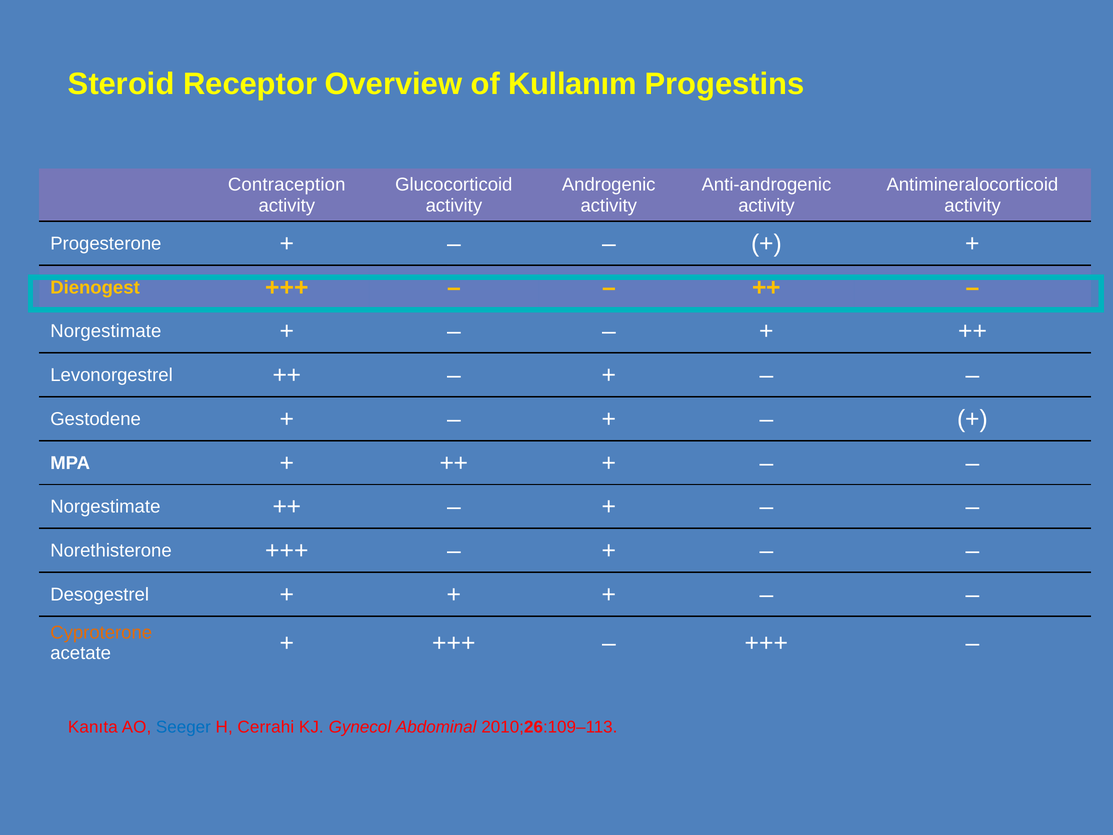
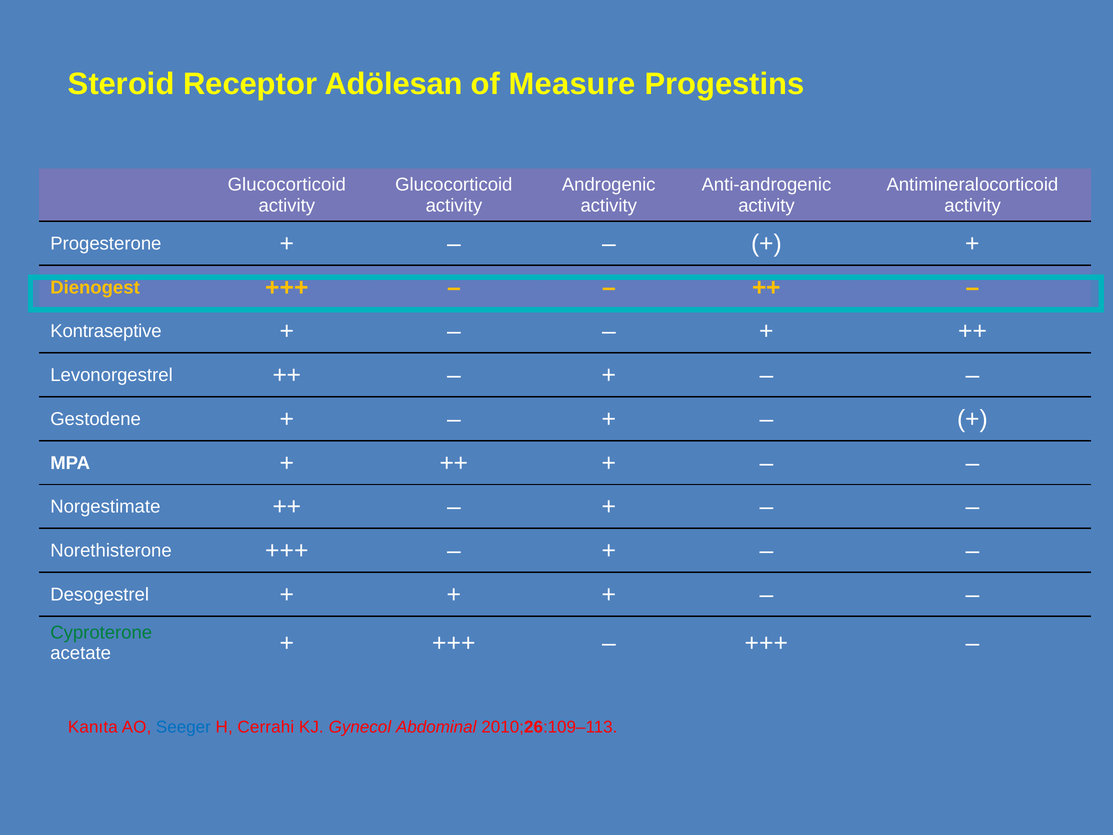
Overview: Overview -> Adölesan (394, 84)
Kullanım: Kullanım -> Measure (572, 84)
Contraception: Contraception -> Glucocorticoid (287, 185)
Norgestimate: Norgestimate -> Kontraseptive (106, 331)
Cyproterone colour: orange -> green (101, 632)
